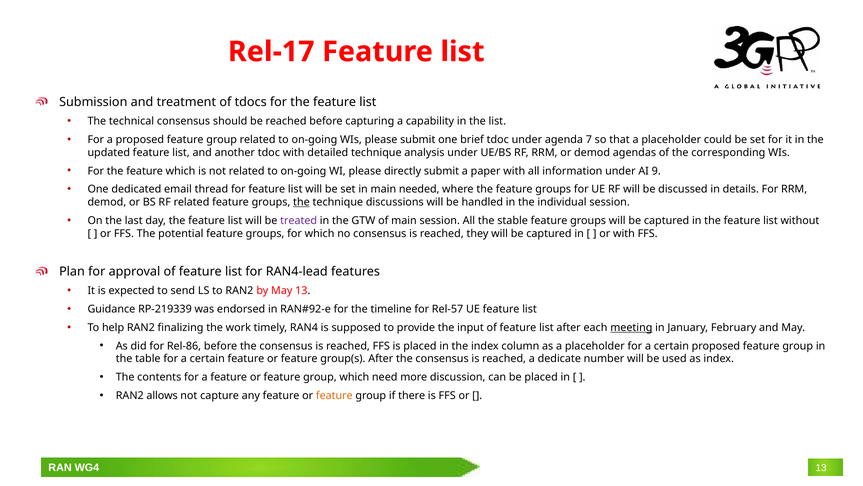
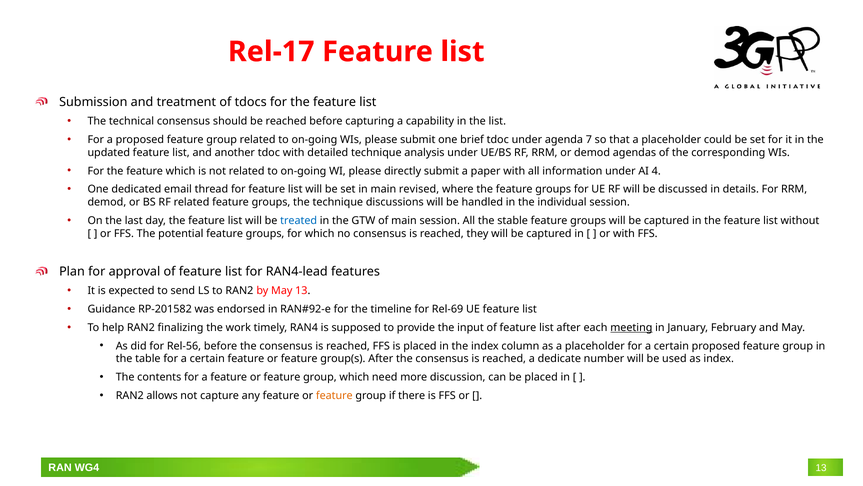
9: 9 -> 4 (656, 171)
needed: needed -> revised (419, 189)
the underline: present -> none (301, 202)
treated colour: purple -> blue (299, 220)
RP-219339: RP-219339 -> RP-201582 (165, 309)
Rel-57: Rel-57 -> Rel-69 (448, 309)
Rel-86: Rel-86 -> Rel-56 (184, 346)
